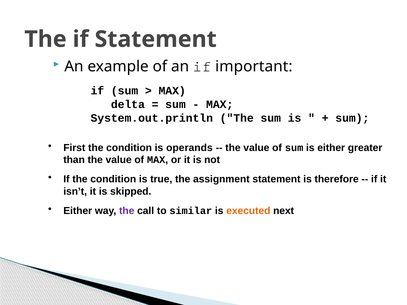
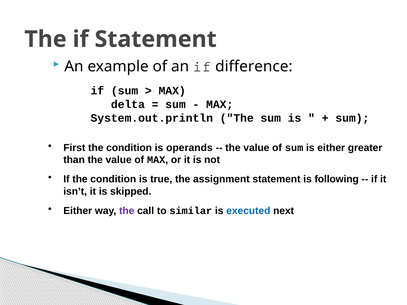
important: important -> difference (254, 67)
therefore: therefore -> following (337, 179)
executed colour: orange -> blue (248, 211)
